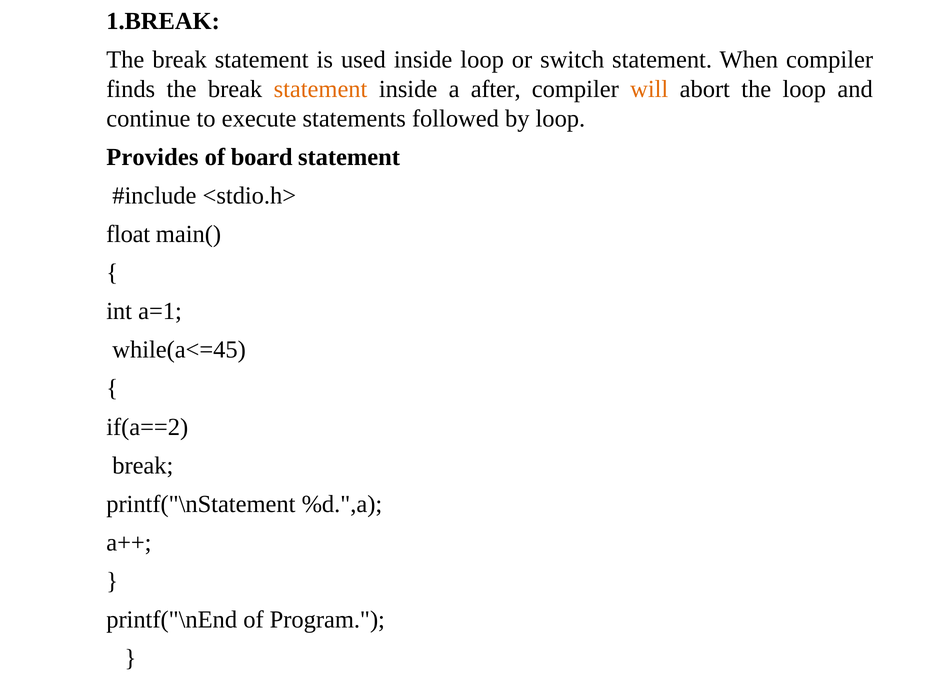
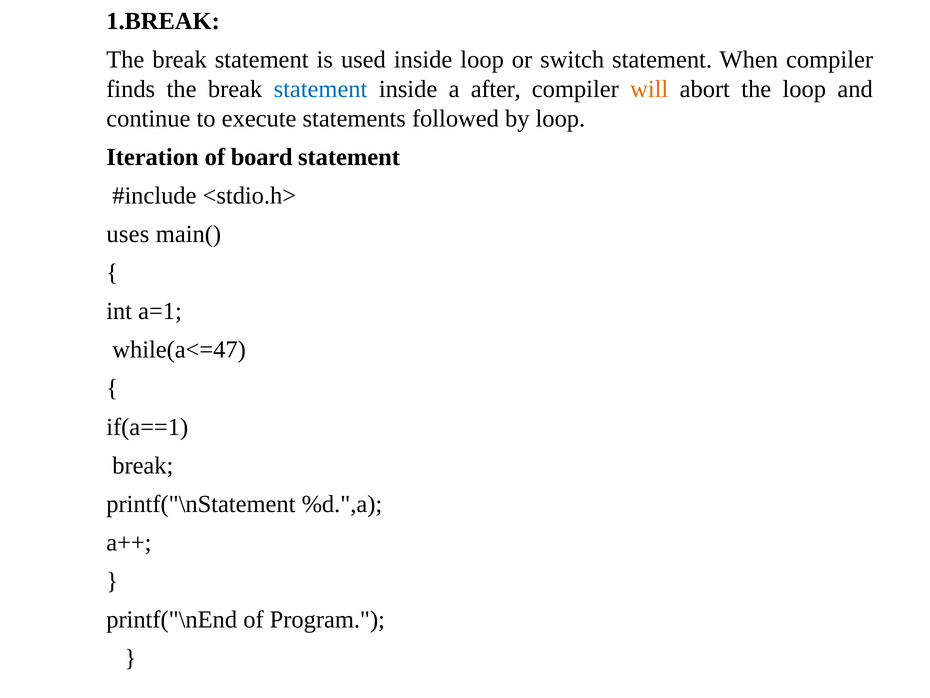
statement colour: orange -> blue (321, 89)
Provides: Provides -> Iteration (152, 157)
float: float -> uses (128, 234)
while(a<=45: while(a<=45 -> while(a<=47 (179, 350)
if(a==2: if(a==2 -> if(a==1 (147, 427)
